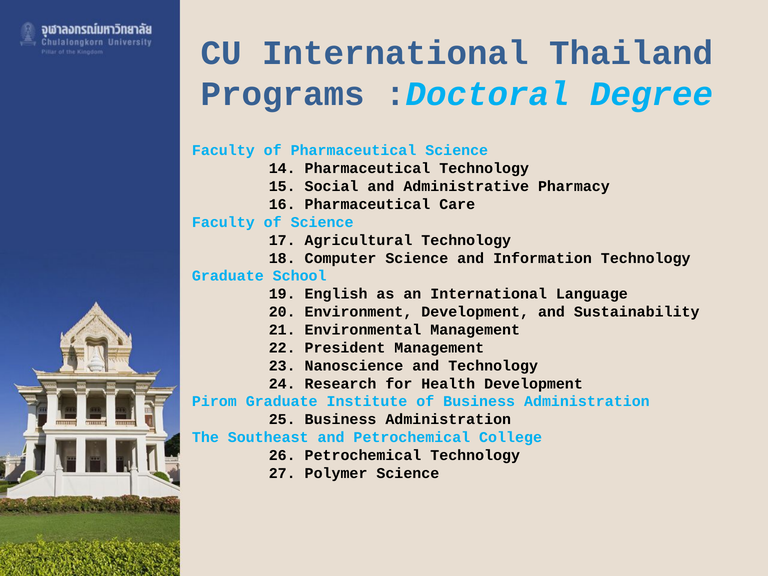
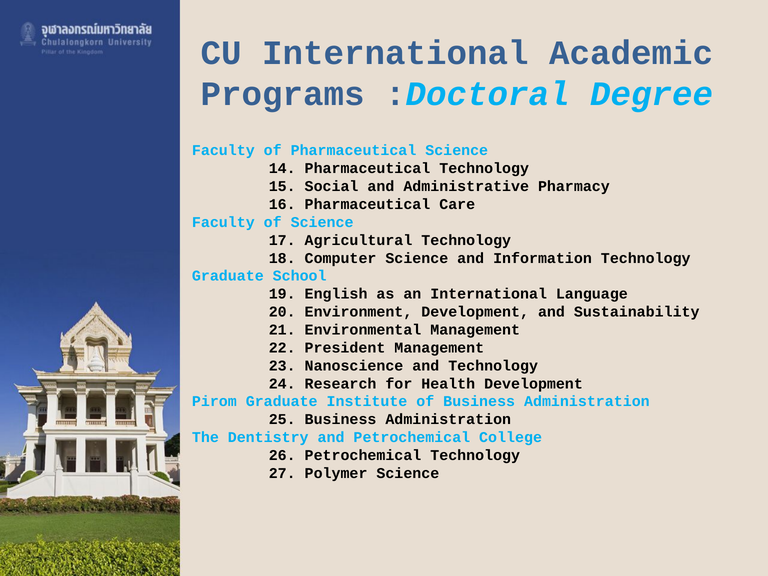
Thailand: Thailand -> Academic (631, 53)
Southeast: Southeast -> Dentistry (268, 437)
